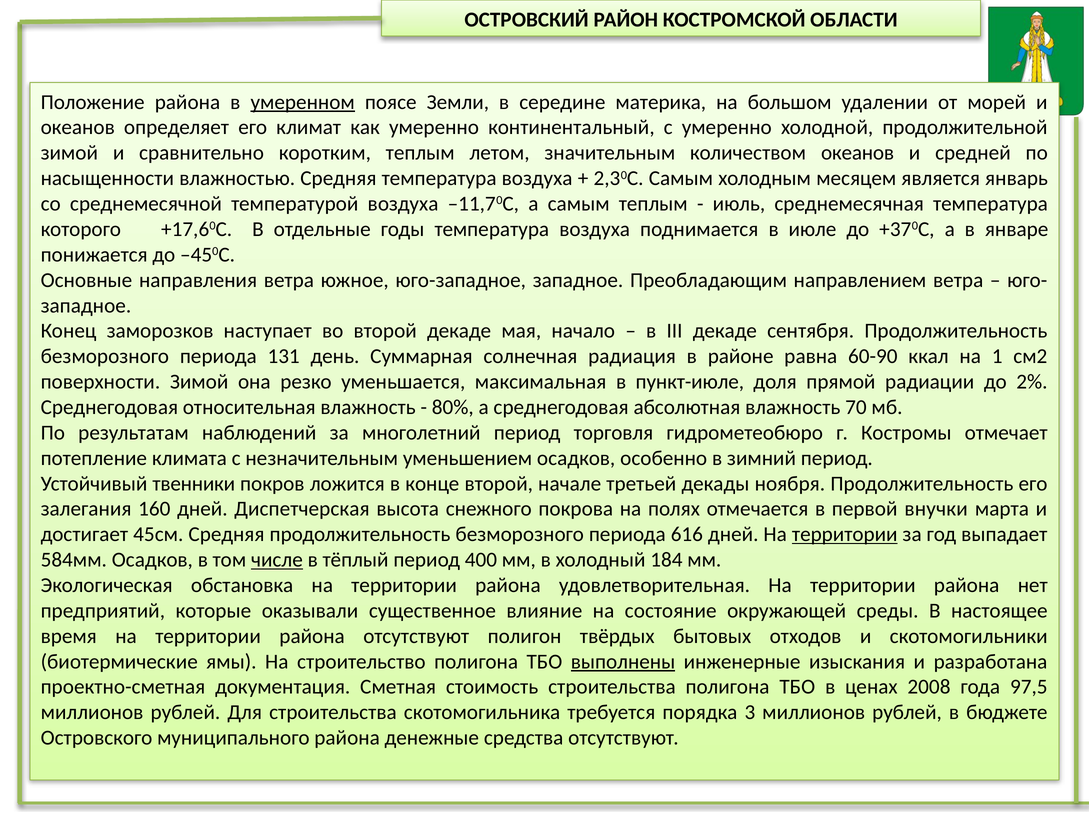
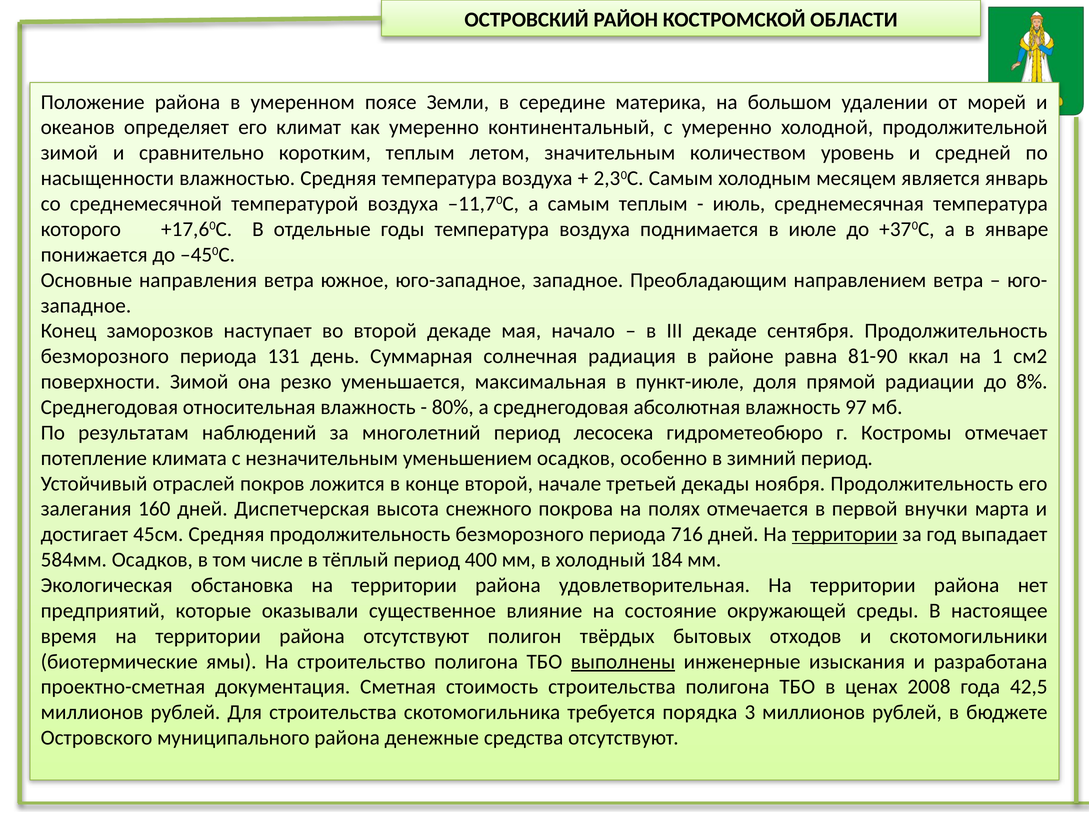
умеренном underline: present -> none (303, 102)
количеством океанов: океанов -> уровень (858, 153)
60-90: 60-90 -> 81-90 (873, 356)
2%: 2% -> 8% (1032, 382)
70: 70 -> 97 (856, 407)
торговля: торговля -> лесосека (614, 433)
твенники: твенники -> отраслей (194, 483)
616: 616 -> 716 (687, 534)
числе underline: present -> none (277, 560)
97,5: 97,5 -> 42,5 (1029, 687)
